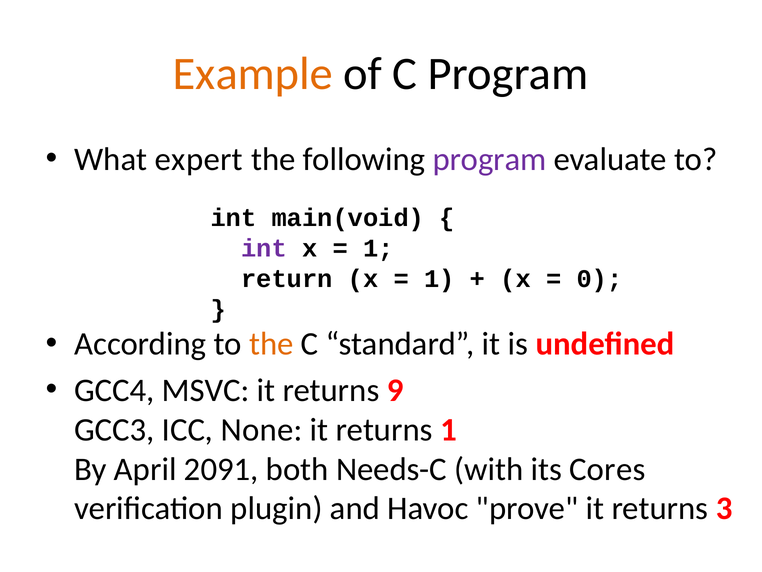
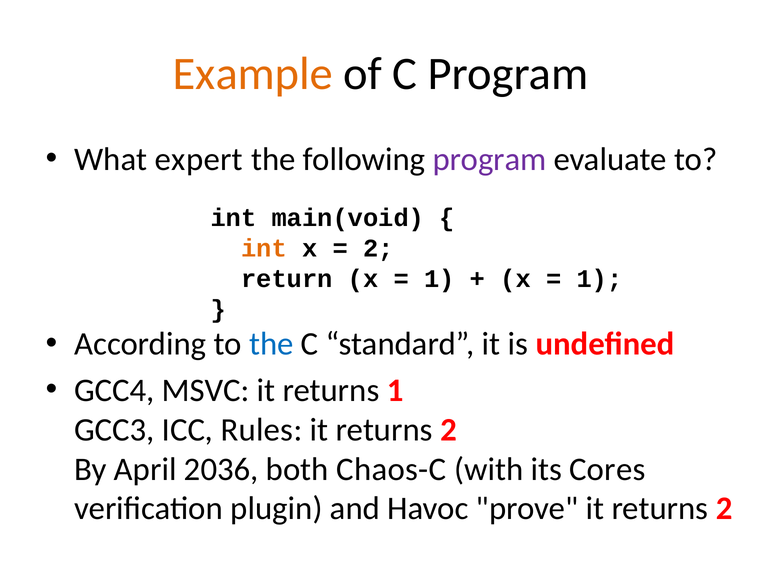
int colour: purple -> orange (264, 248)
1: 1 -> 2 (378, 248)
0: 0 -> 1 (599, 279)
the colour: orange -> blue (271, 344)
returns 9: 9 -> 1 (395, 390)
None: None -> Rules (261, 429)
1: 1 -> 2 (448, 429)
2091: 2091 -> 2036 (221, 469)
Needs-C: Needs-C -> Chaos-C (391, 469)
prove it returns 3: 3 -> 2 (724, 508)
